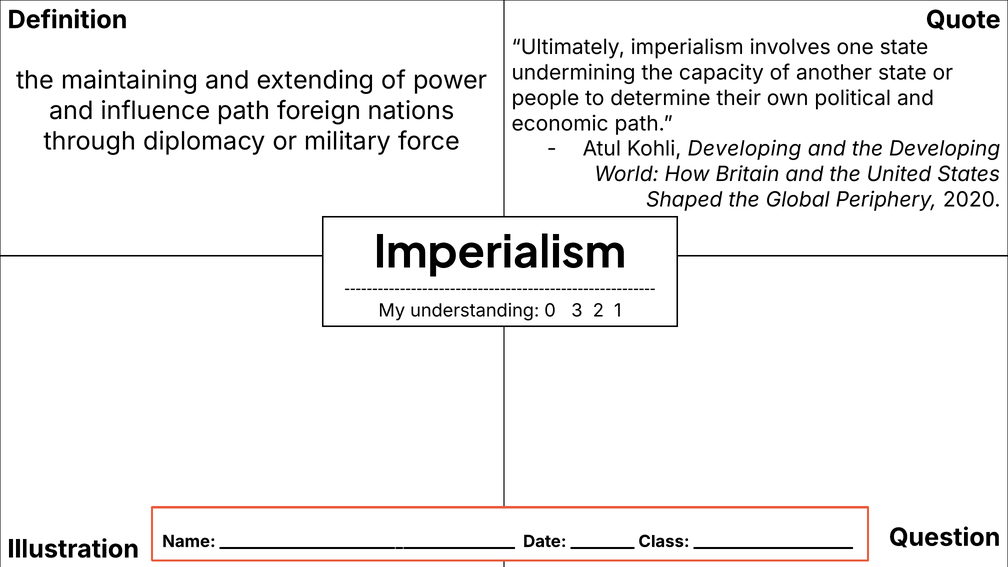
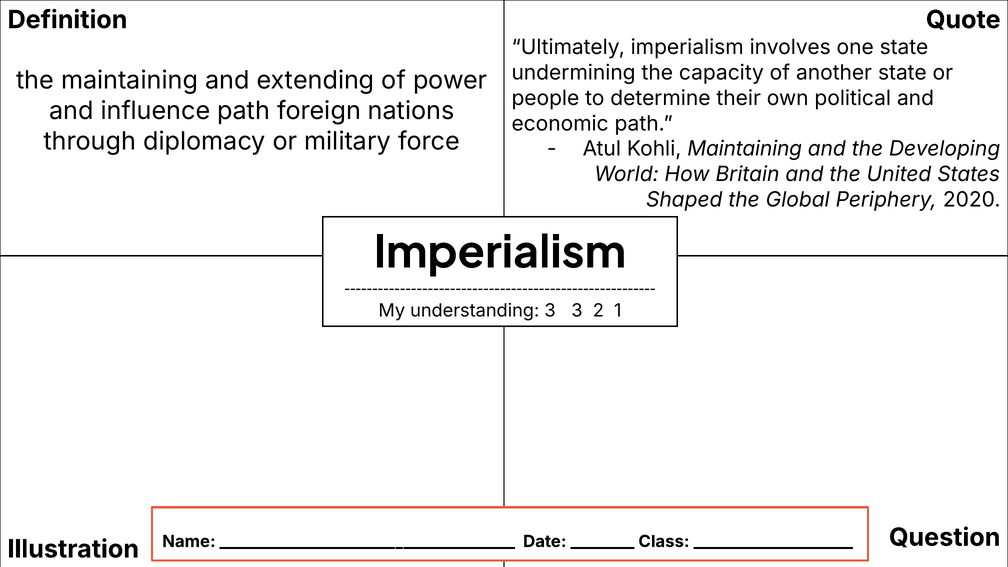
Kohli Developing: Developing -> Maintaining (745, 149)
understanding 0: 0 -> 3 (550, 311)
